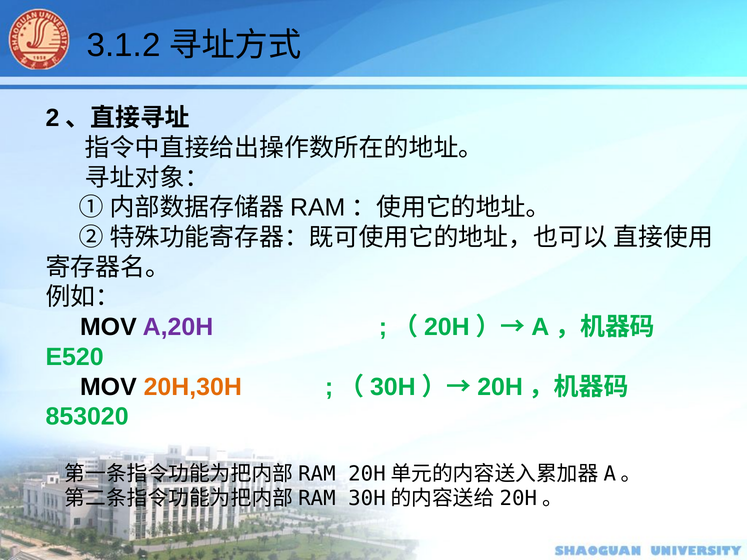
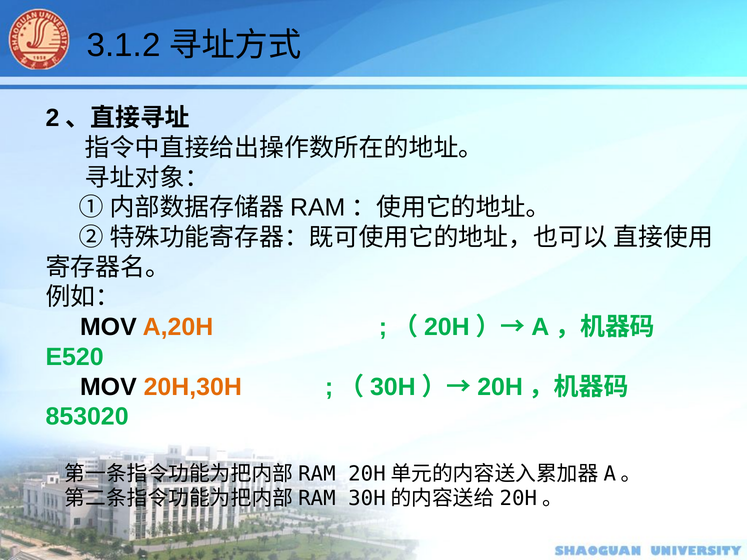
A,20H colour: purple -> orange (178, 327)
